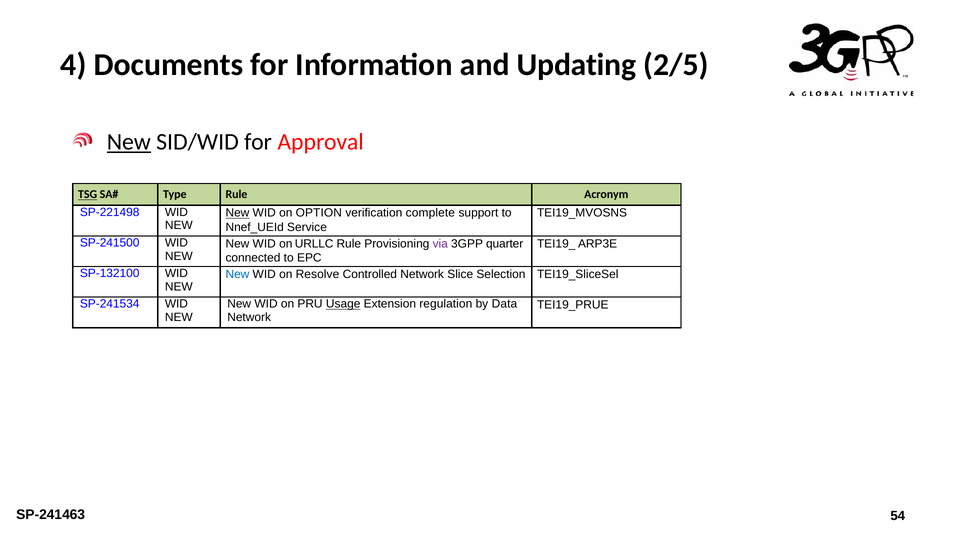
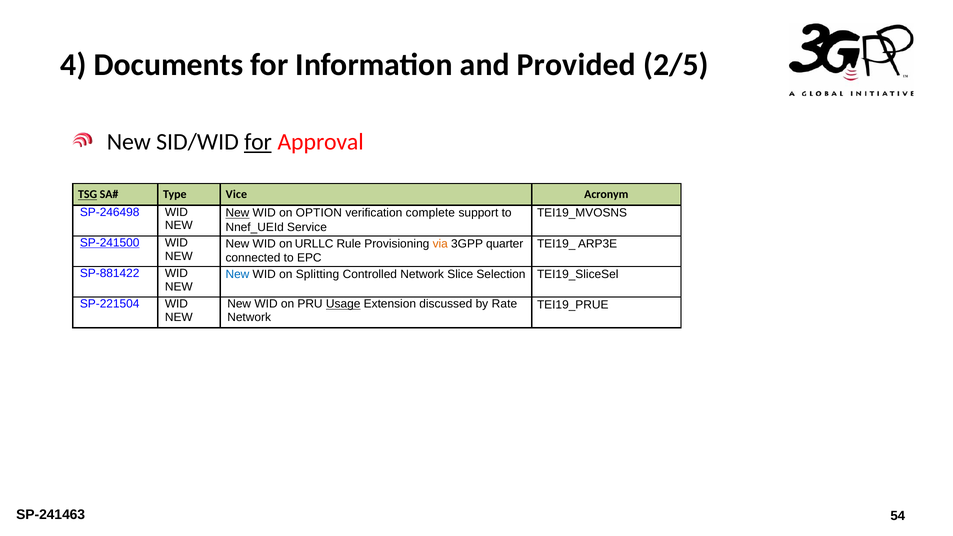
Updating: Updating -> Provided (576, 65)
New underline: present -> none (129, 142)
for underline: none -> present (258, 142)
Type Rule: Rule -> Vice (236, 195)
SP-221498: SP-221498 -> SP-246498 (110, 212)
SP-241500 underline: none -> present (110, 243)
via colour: purple -> orange (440, 244)
SP-132100: SP-132100 -> SP-881422 (110, 273)
Resolve: Resolve -> Splitting (317, 274)
SP-241534: SP-241534 -> SP-221504 (110, 304)
regulation: regulation -> discussed (446, 304)
Data: Data -> Rate (504, 304)
